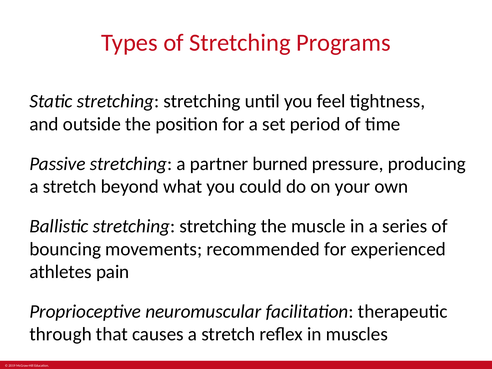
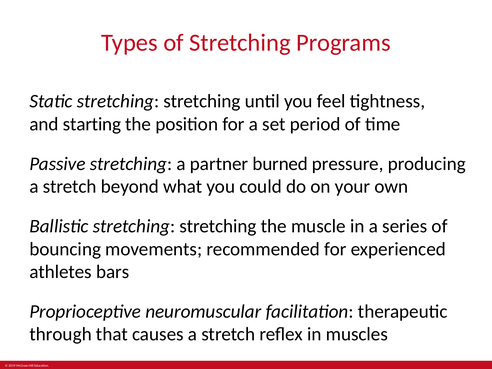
outside: outside -> starting (92, 124)
pain: pain -> bars (113, 272)
